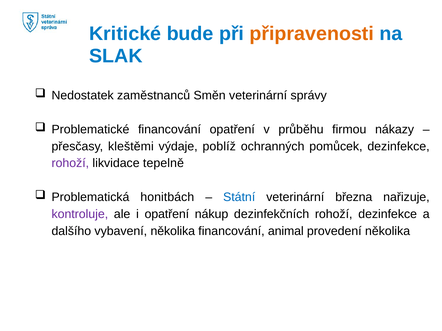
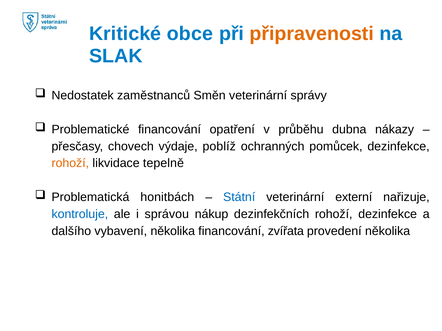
bude: bude -> obce (190, 34)
firmou: firmou -> dubna (349, 130)
kleštěmi: kleštěmi -> chovech (131, 147)
rohoží colour: purple -> orange (70, 164)
března: března -> externí (354, 197)
kontroluje colour: purple -> blue (80, 214)
i opatření: opatření -> správou (167, 214)
animal: animal -> zvířata (286, 231)
